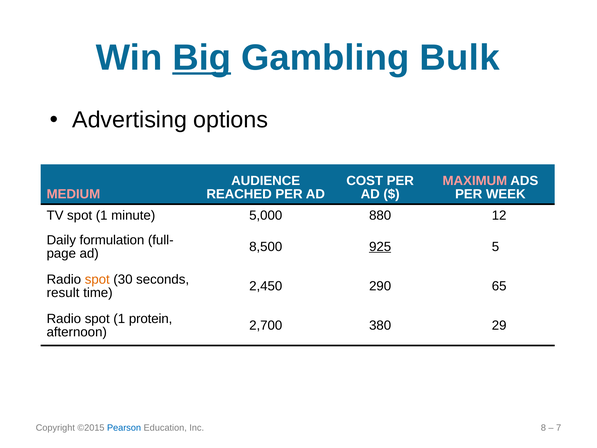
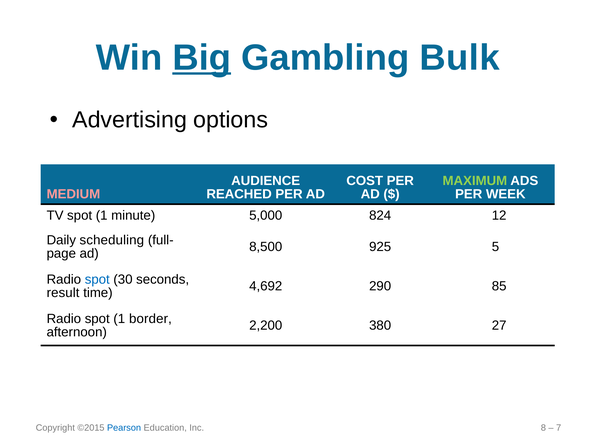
MAXIMUM colour: pink -> light green (475, 181)
880: 880 -> 824 (380, 215)
formulation: formulation -> scheduling (112, 240)
925 underline: present -> none (380, 247)
spot colour: orange -> blue (97, 279)
2,450: 2,450 -> 4,692 (266, 286)
65: 65 -> 85 (499, 286)
protein: protein -> border (150, 319)
2,700: 2,700 -> 2,200 (266, 325)
29: 29 -> 27 (499, 325)
